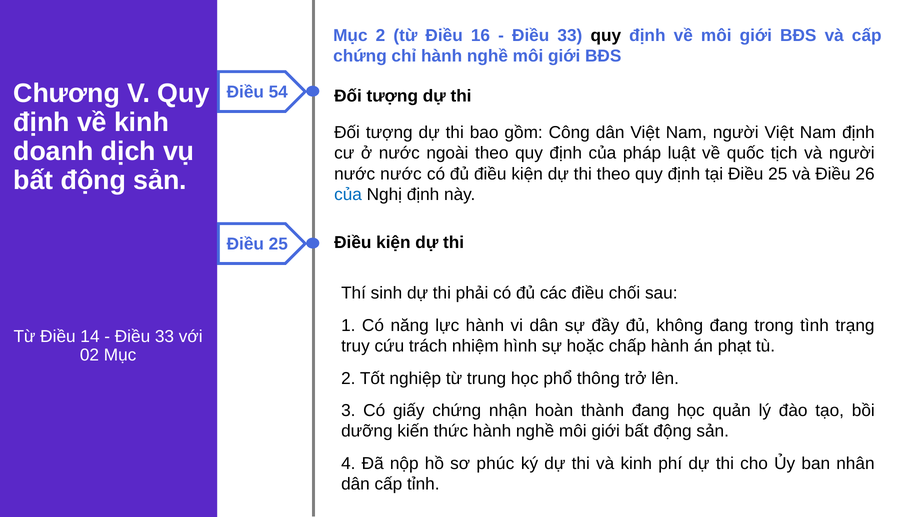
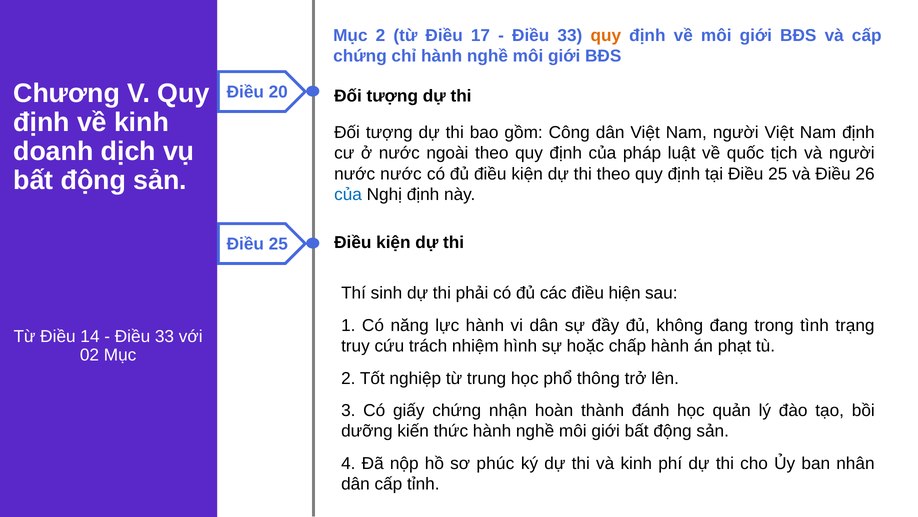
16: 16 -> 17 (480, 35)
quy colour: black -> orange (606, 35)
54: 54 -> 20 (278, 92)
chối: chối -> hiện (625, 293)
thành đang: đang -> đánh (651, 410)
